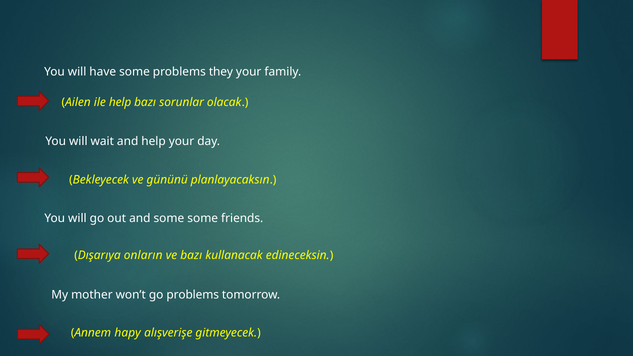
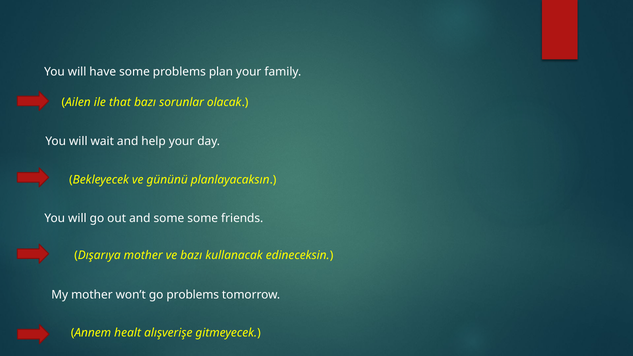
they: they -> plan (221, 72)
ile help: help -> that (120, 102)
Dışarıya onların: onların -> mother (143, 256)
hapy: hapy -> healt (128, 333)
